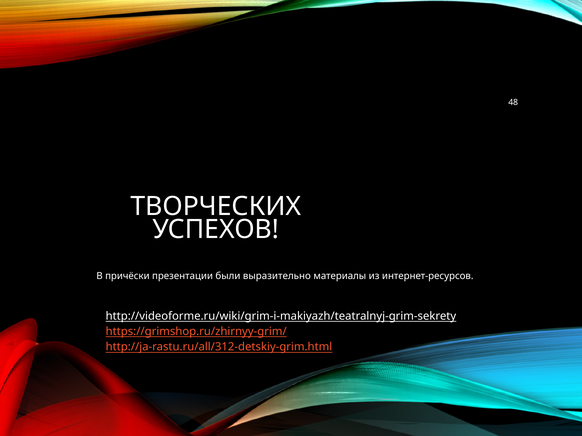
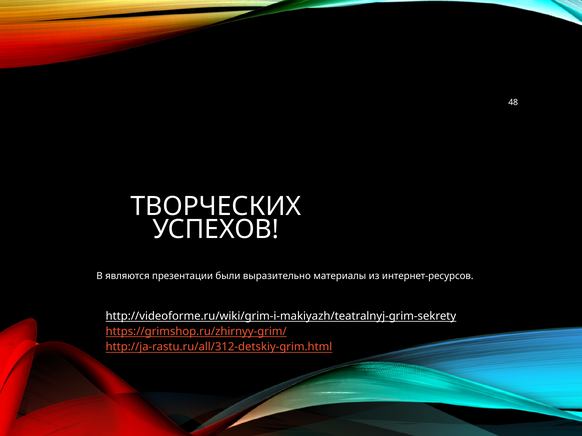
причёски: причёски -> являются (127, 276)
